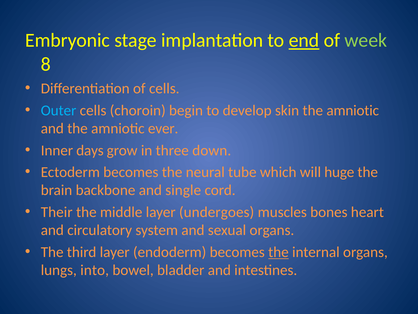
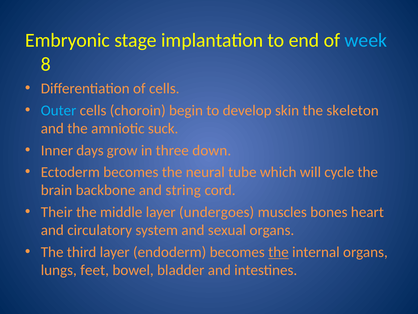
end underline: present -> none (304, 40)
week colour: light green -> light blue (366, 40)
amniotic: amniotic -> skeleton (353, 110)
ever: ever -> suck (163, 128)
huge: huge -> cycle (339, 172)
single: single -> string (183, 190)
into: into -> feet (95, 270)
